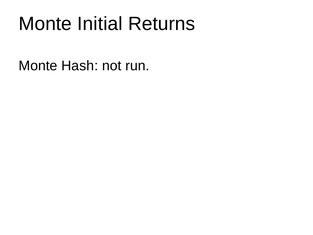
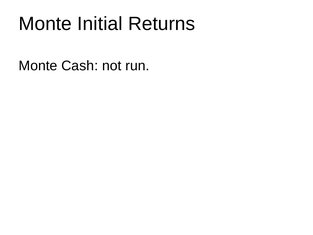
Hash: Hash -> Cash (80, 66)
